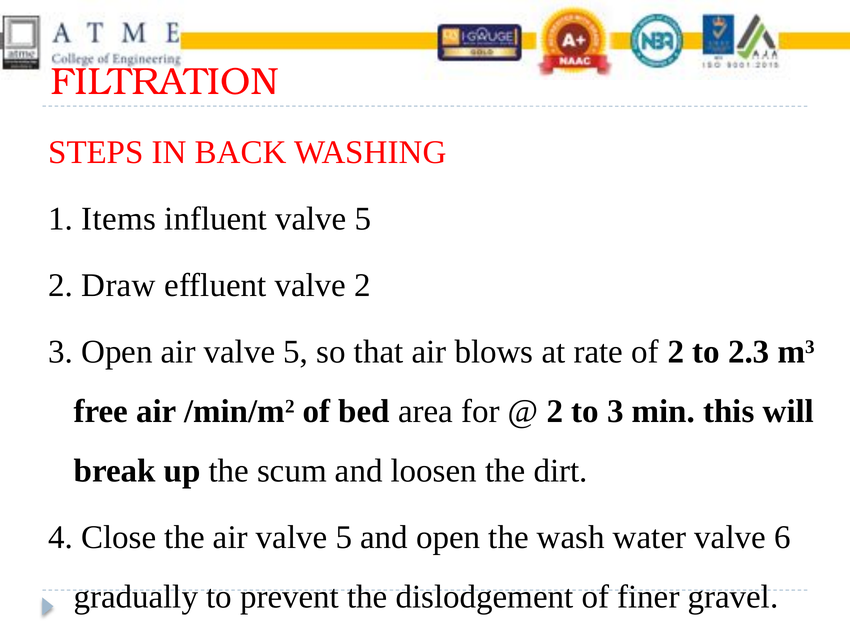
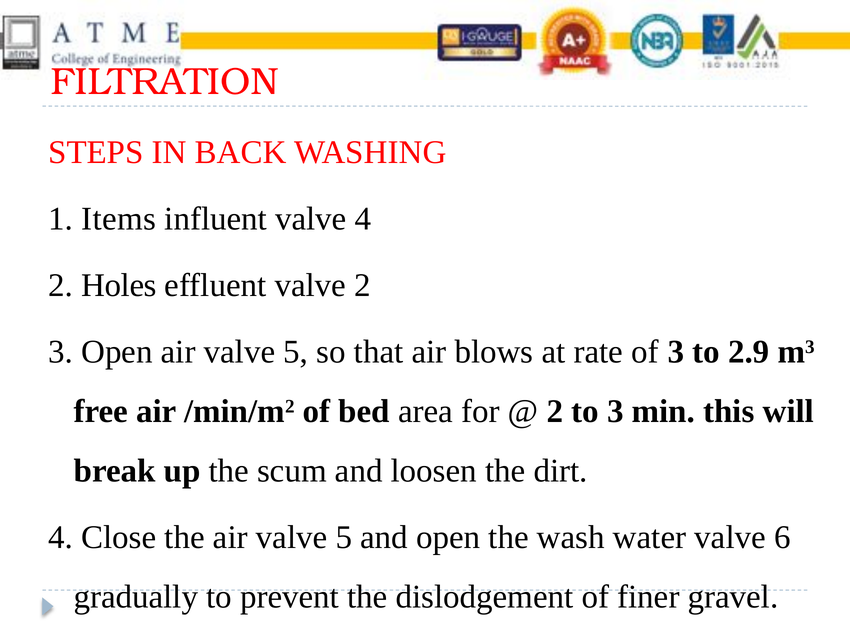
influent valve 5: 5 -> 4 (363, 219)
Draw: Draw -> Holes (119, 286)
of 2: 2 -> 3 (676, 352)
2.3: 2.3 -> 2.9 (749, 352)
